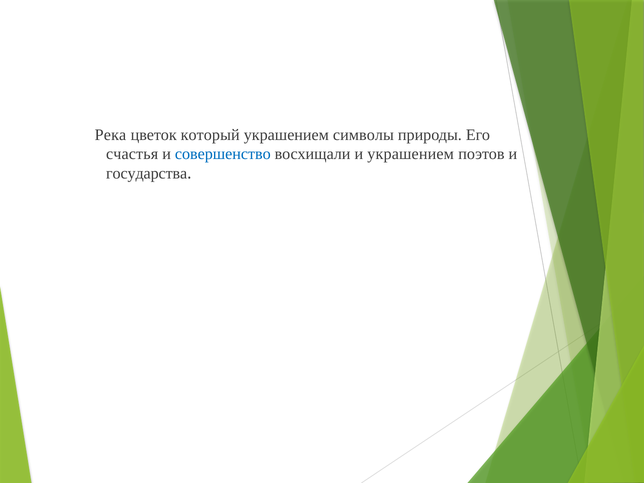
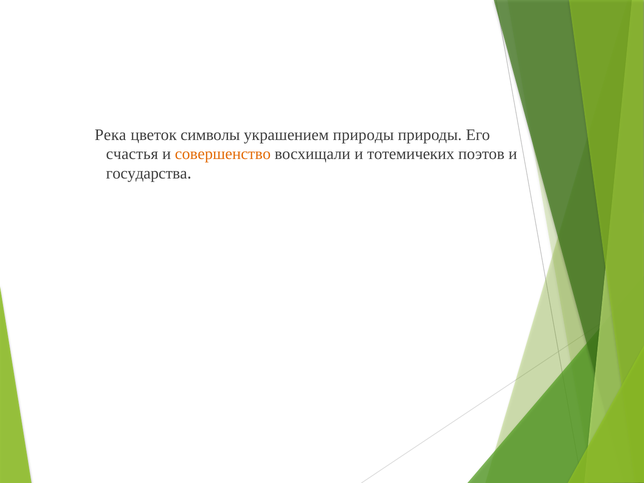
который: который -> символы (210, 135)
украшением символы: символы -> природы (363, 135)
совершенство colour: blue -> orange (223, 154)
и украшением: украшением -> тотемичеких (411, 154)
